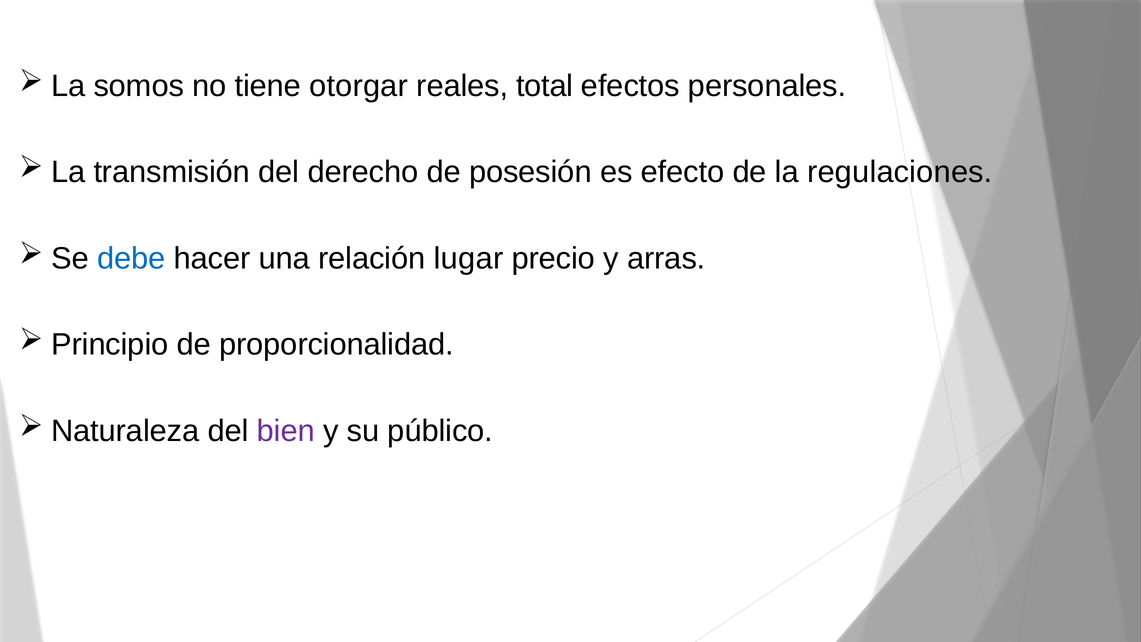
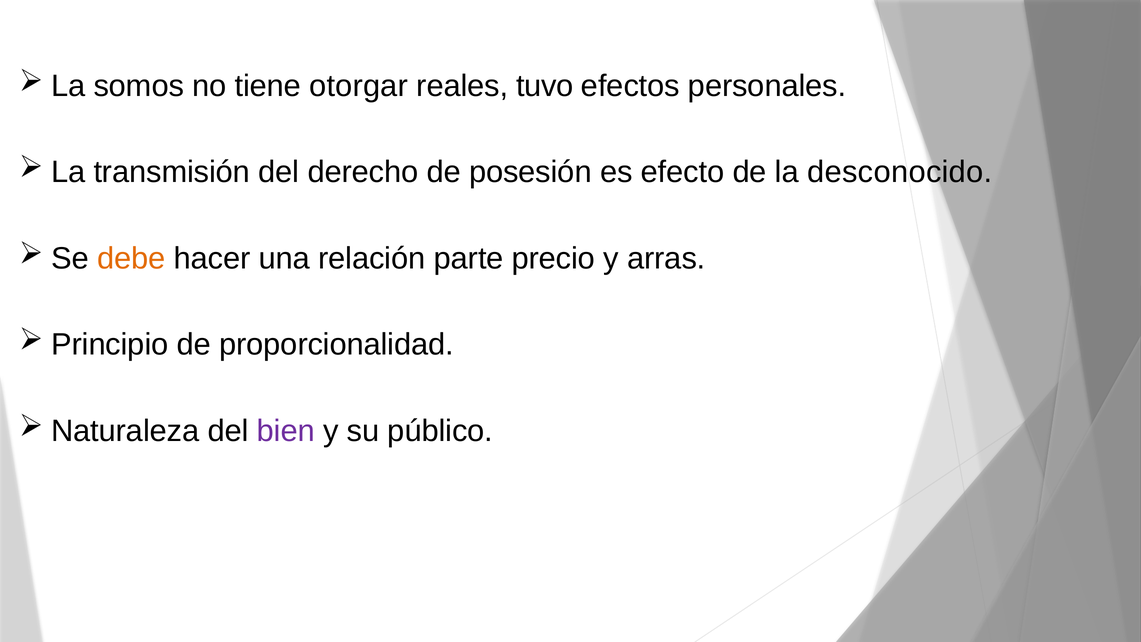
total: total -> tuvo (545, 86)
regulaciones: regulaciones -> desconocido (900, 172)
debe colour: blue -> orange (131, 258)
lugar: lugar -> parte (469, 258)
